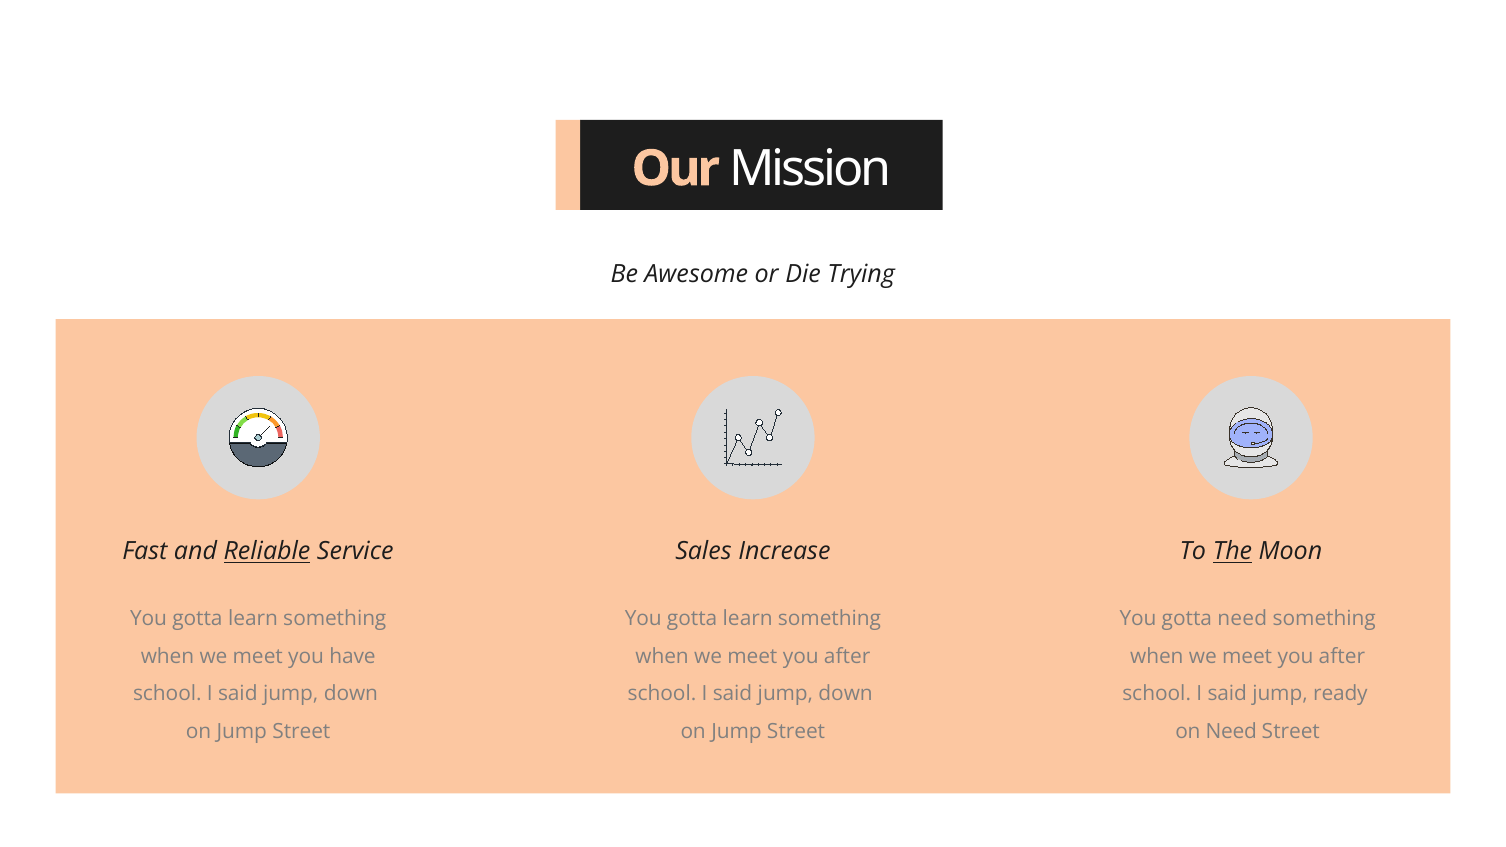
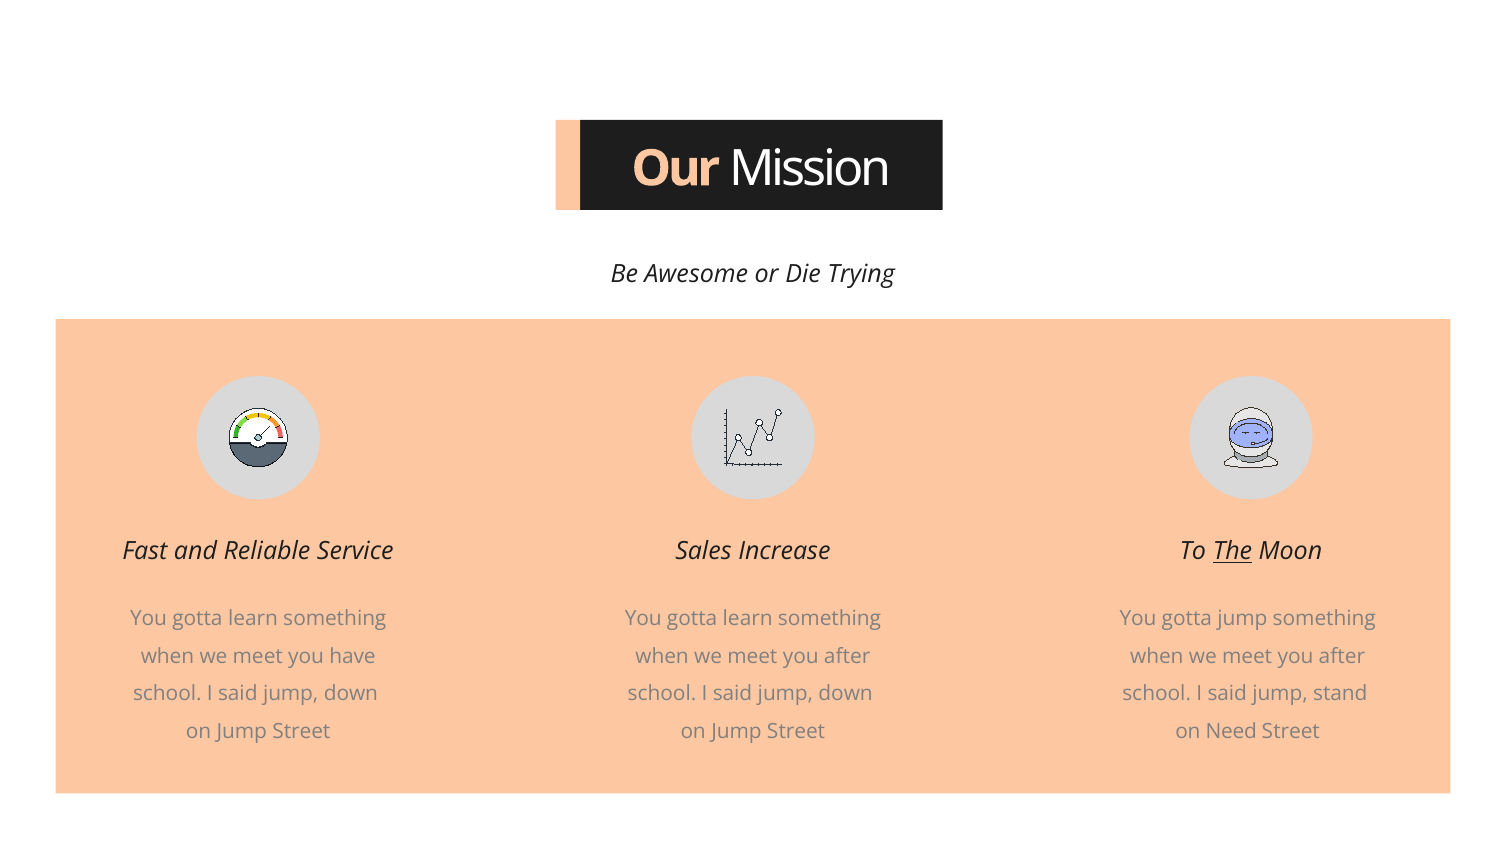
Reliable underline: present -> none (267, 552)
gotta need: need -> jump (1242, 619)
ready: ready -> stand (1340, 694)
